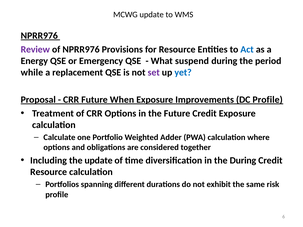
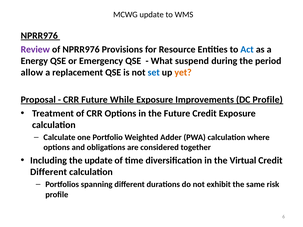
while: while -> allow (32, 73)
set colour: purple -> blue (154, 73)
yet colour: blue -> orange (183, 73)
When: When -> While (122, 100)
the During: During -> Virtual (243, 161)
Resource: Resource -> Different (49, 172)
